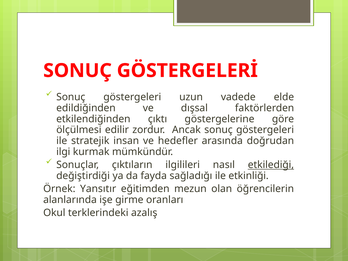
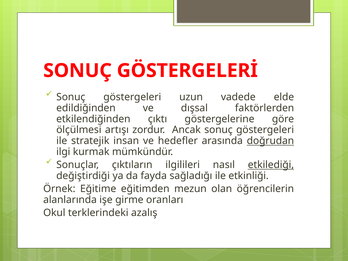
edilir: edilir -> artışı (117, 130)
doğrudan underline: none -> present (270, 141)
Yansıtır: Yansıtır -> Eğitime (98, 189)
